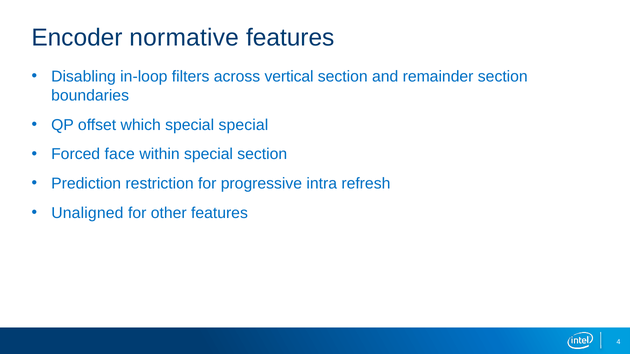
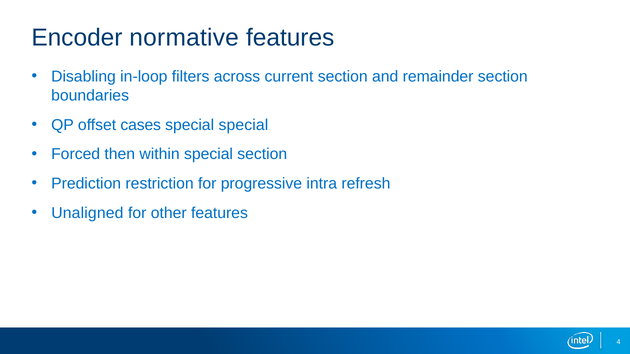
vertical: vertical -> current (289, 77)
which: which -> cases (141, 125)
face: face -> then (120, 154)
